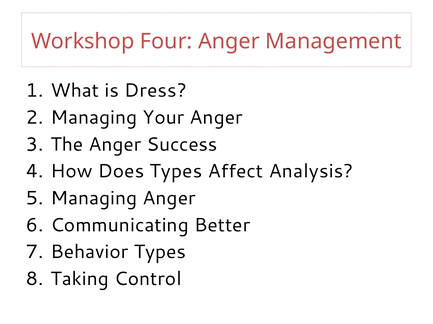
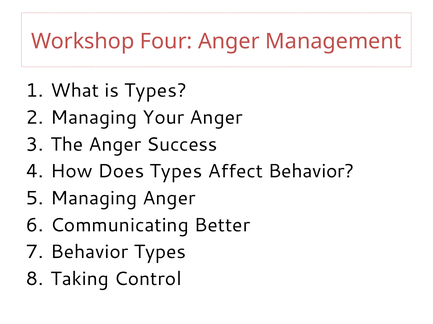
is Dress: Dress -> Types (156, 91)
Affect Analysis: Analysis -> Behavior (311, 172)
